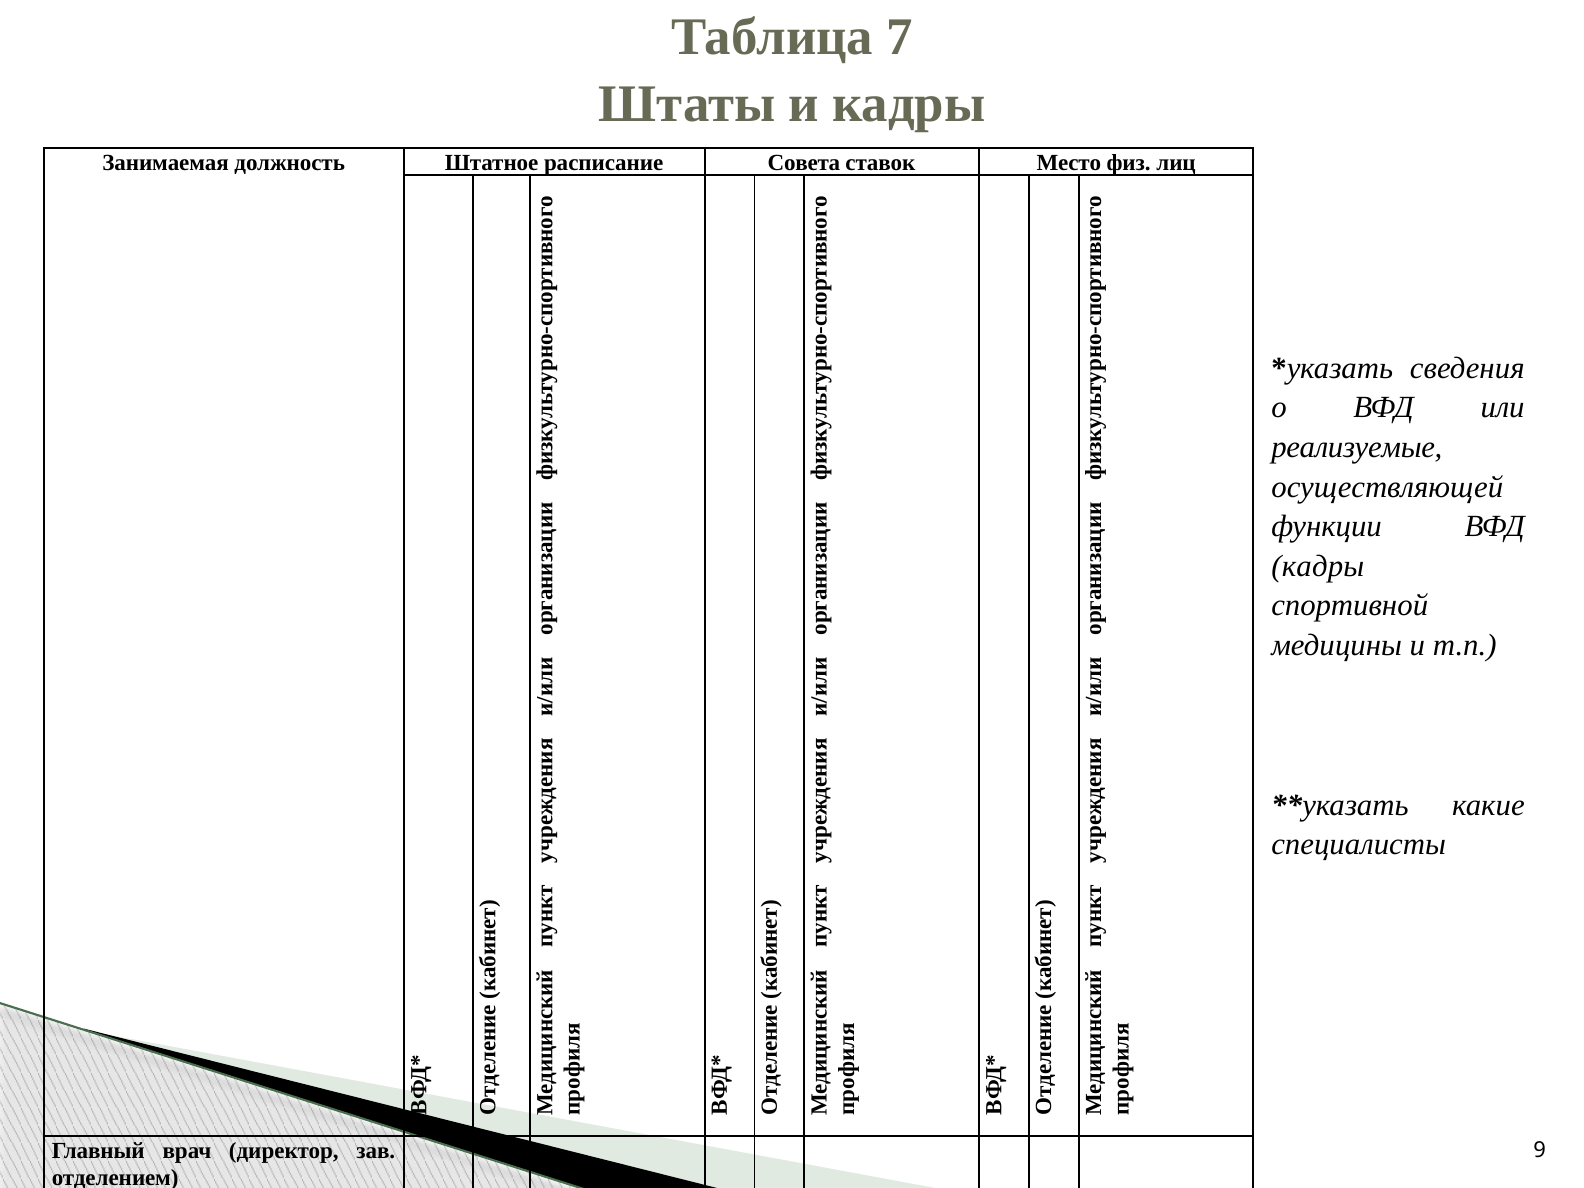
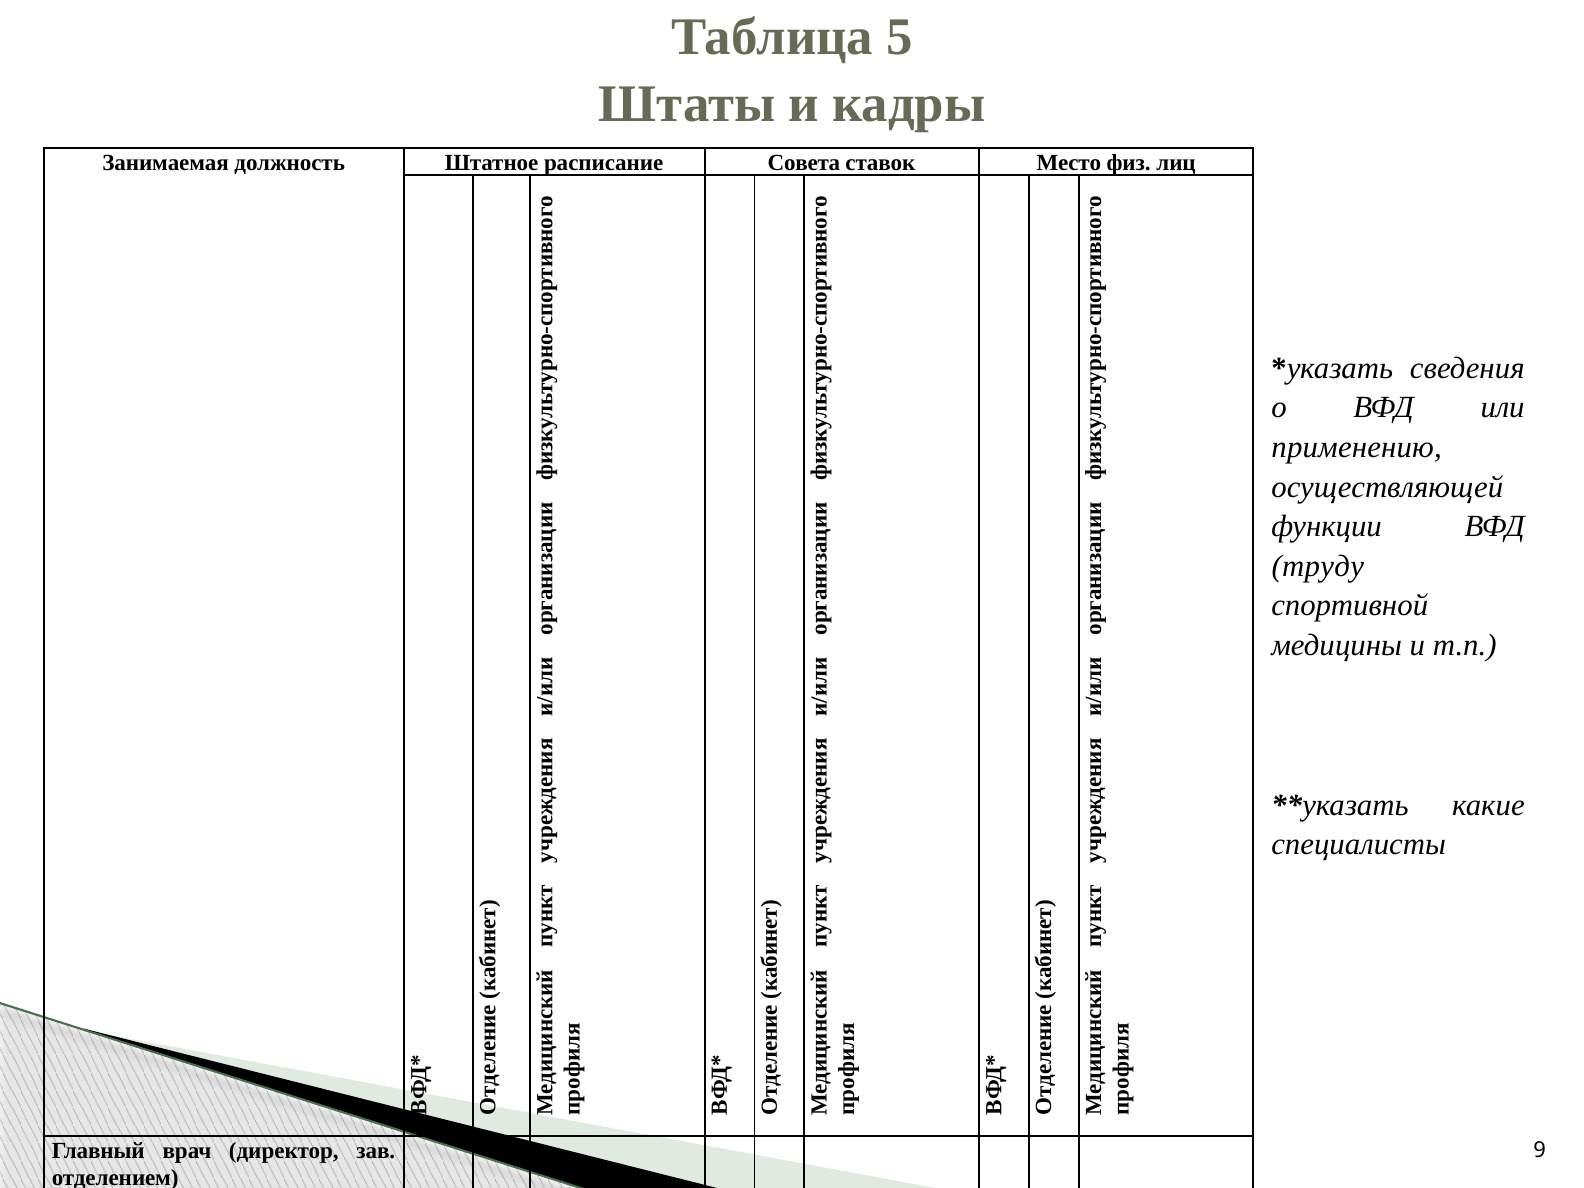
7: 7 -> 5 (900, 37)
реализуемые: реализуемые -> применению (1357, 447)
кадры: кадры -> труду (1318, 566)
